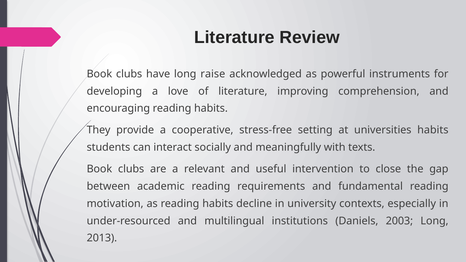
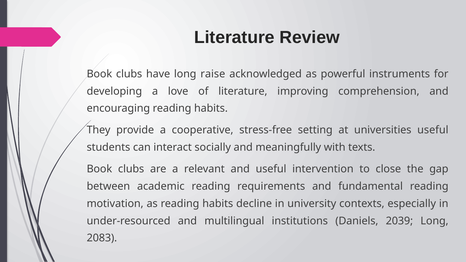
universities habits: habits -> useful (433, 130)
2003: 2003 -> 2039 (399, 221)
2013: 2013 -> 2083 (102, 238)
